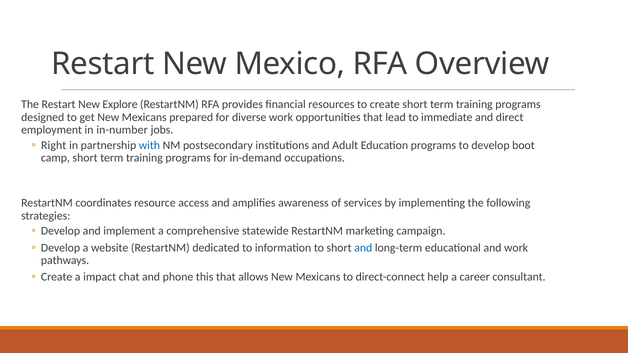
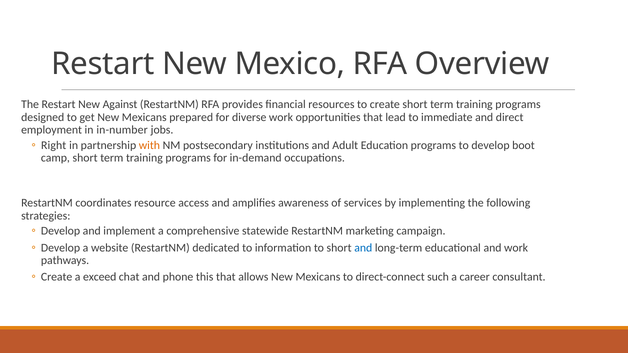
Explore: Explore -> Against (120, 105)
with colour: blue -> orange (149, 145)
impact: impact -> exceed (100, 277)
help: help -> such (438, 277)
